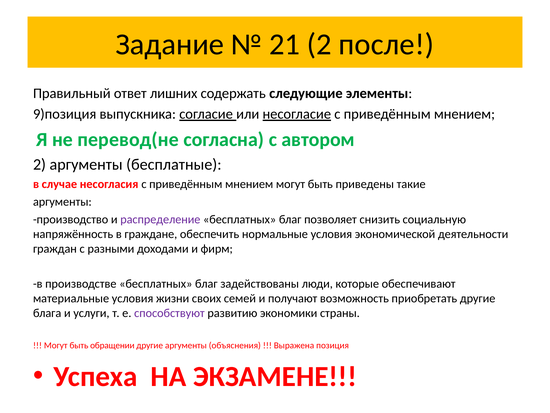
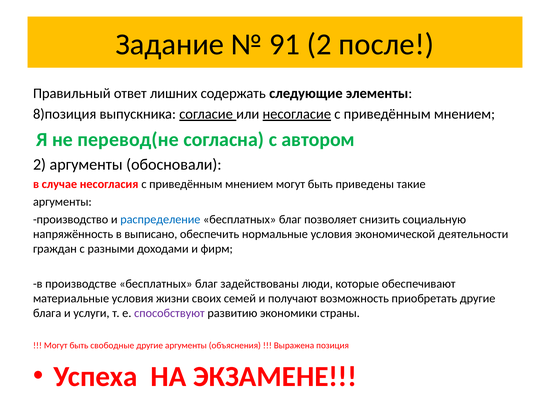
21: 21 -> 91 (285, 44)
9)позиция: 9)позиция -> 8)позиция (65, 114)
бесплатные: бесплатные -> обосновали (174, 164)
распределение colour: purple -> blue (160, 219)
граждане: граждане -> выписано (151, 234)
обращении: обращении -> свободные (112, 345)
